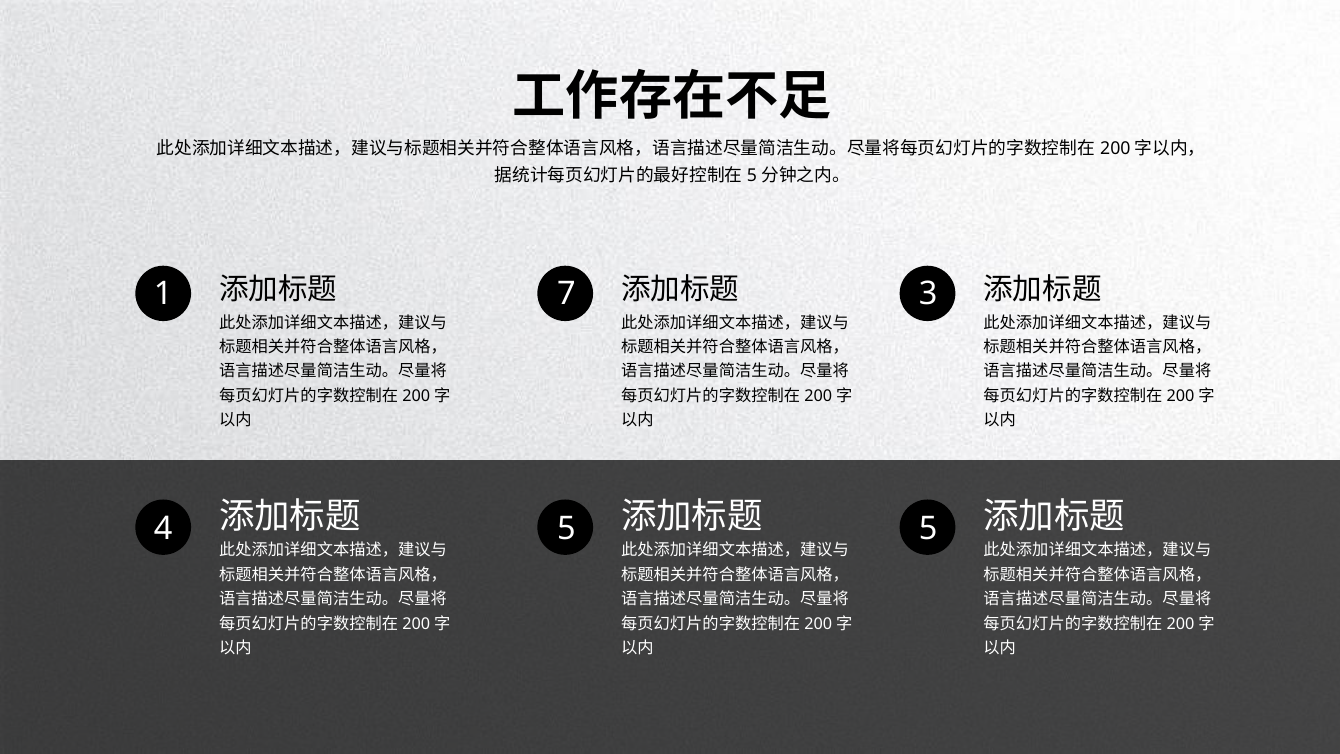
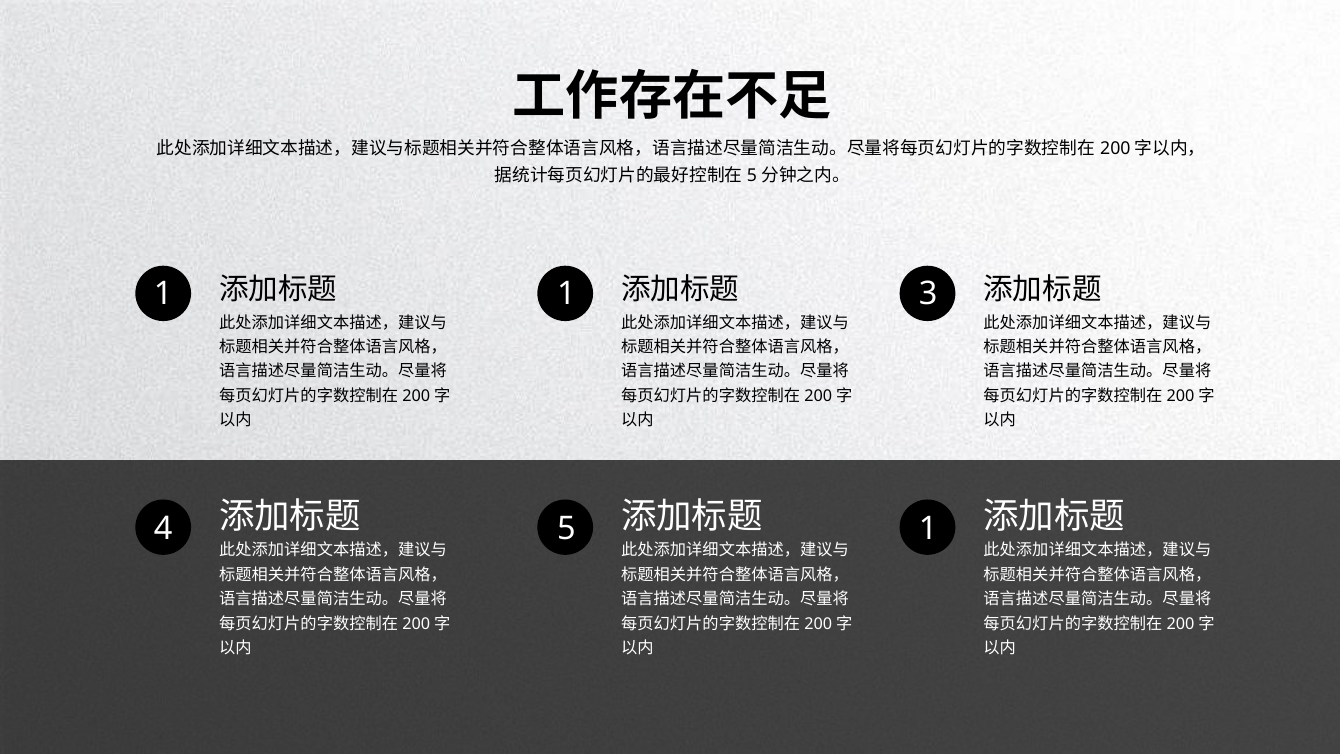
1 7: 7 -> 1 (566, 293)
5 5: 5 -> 1 (928, 528)
